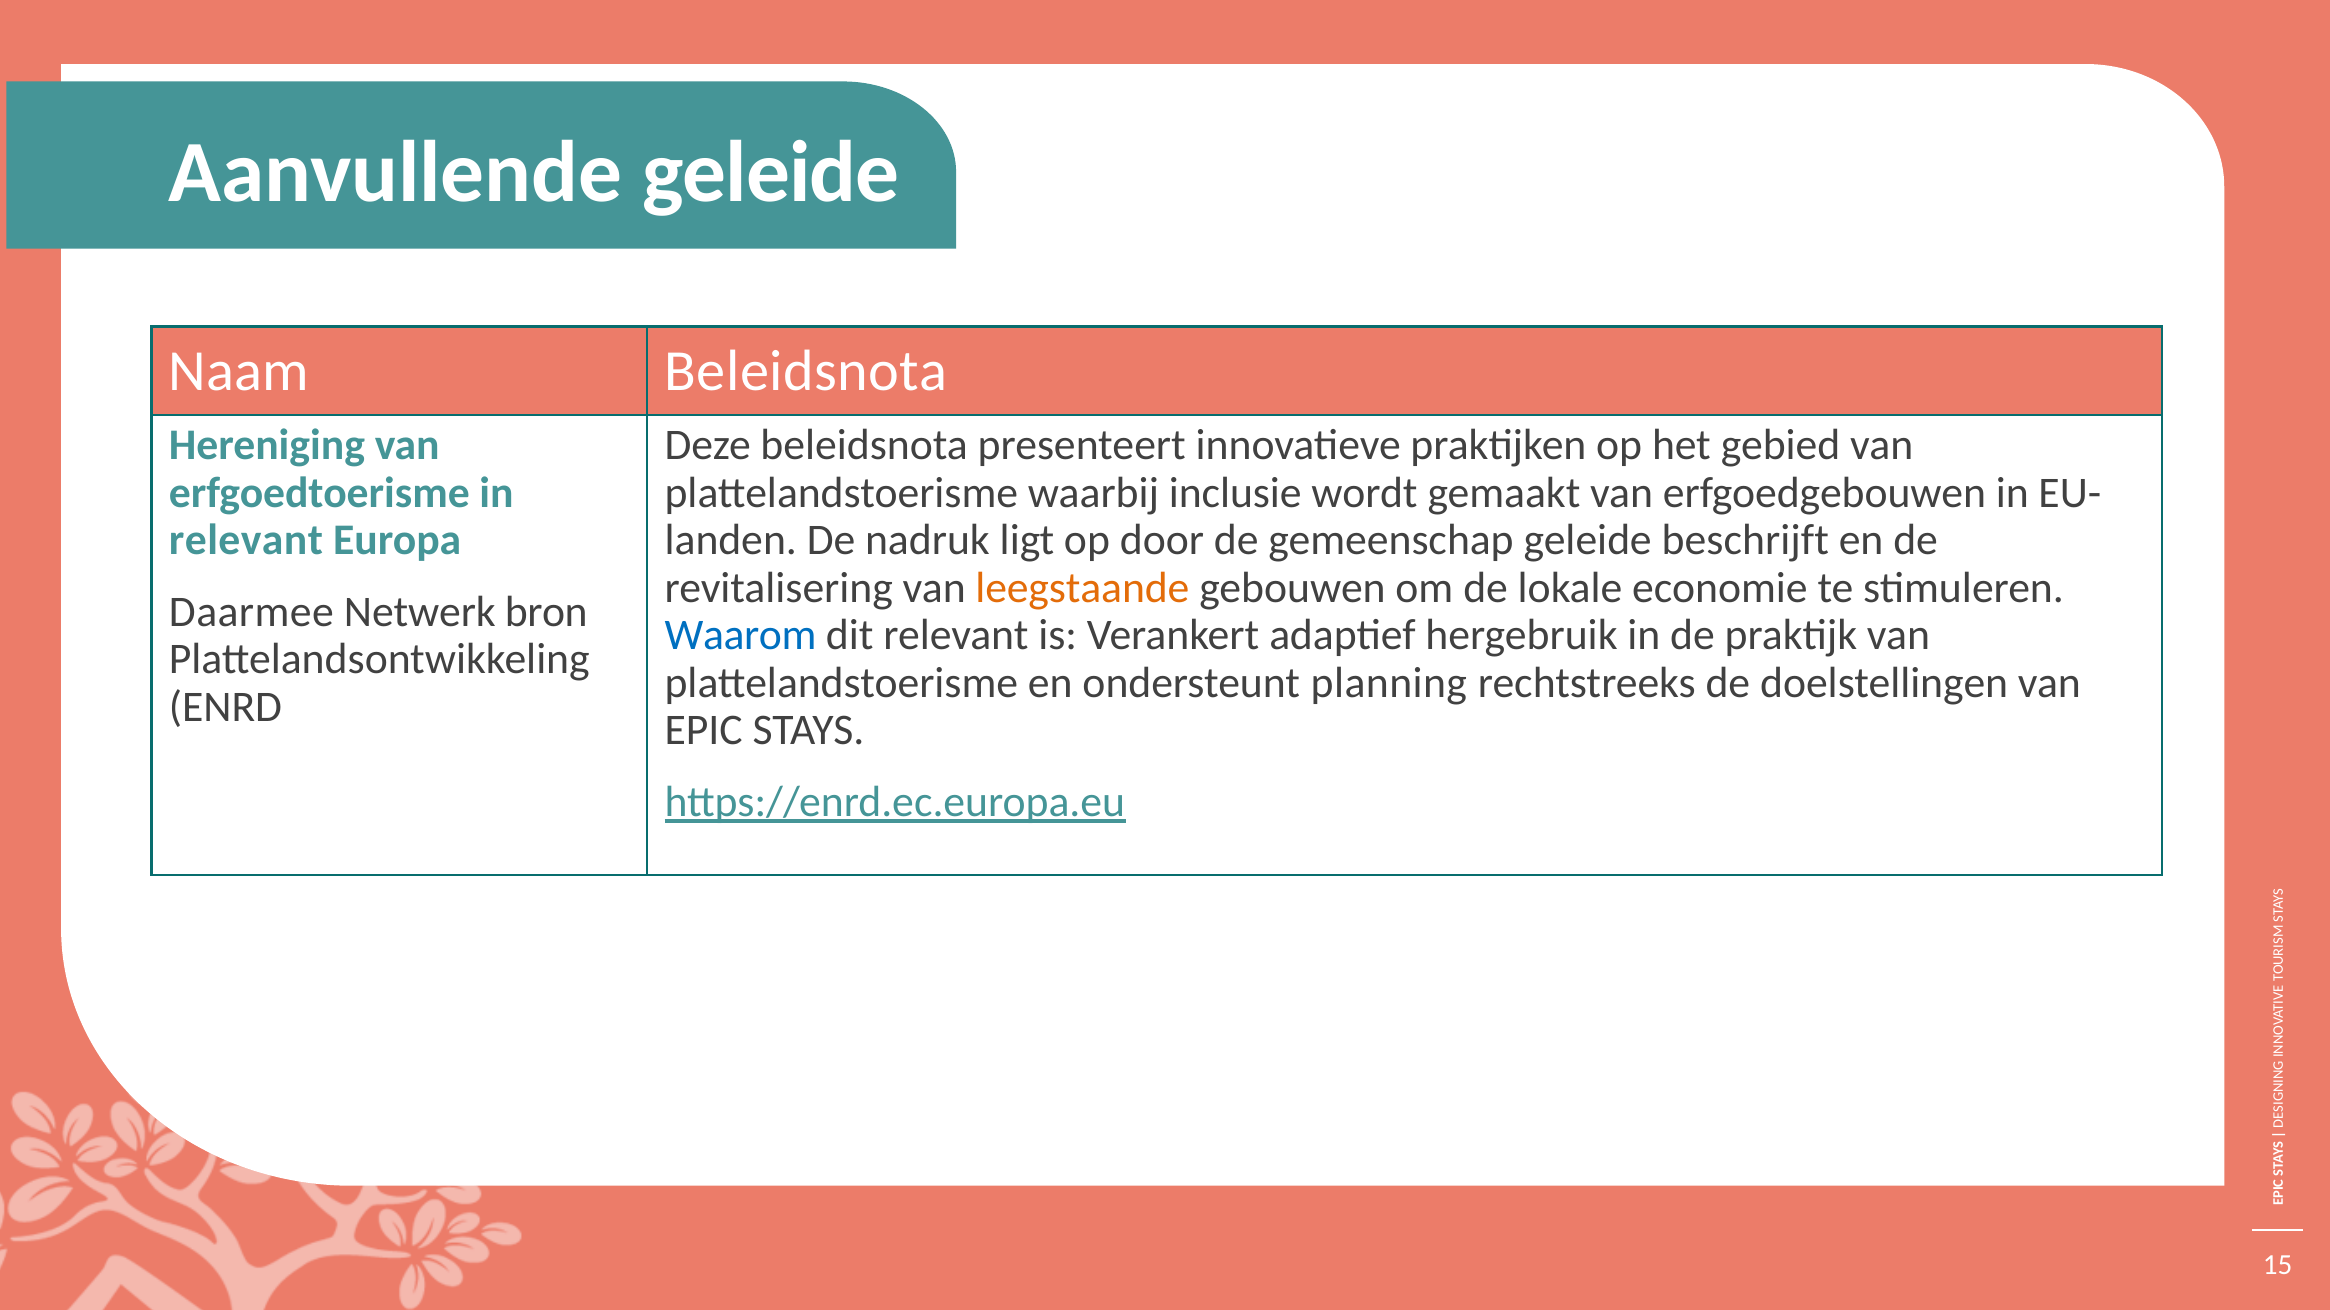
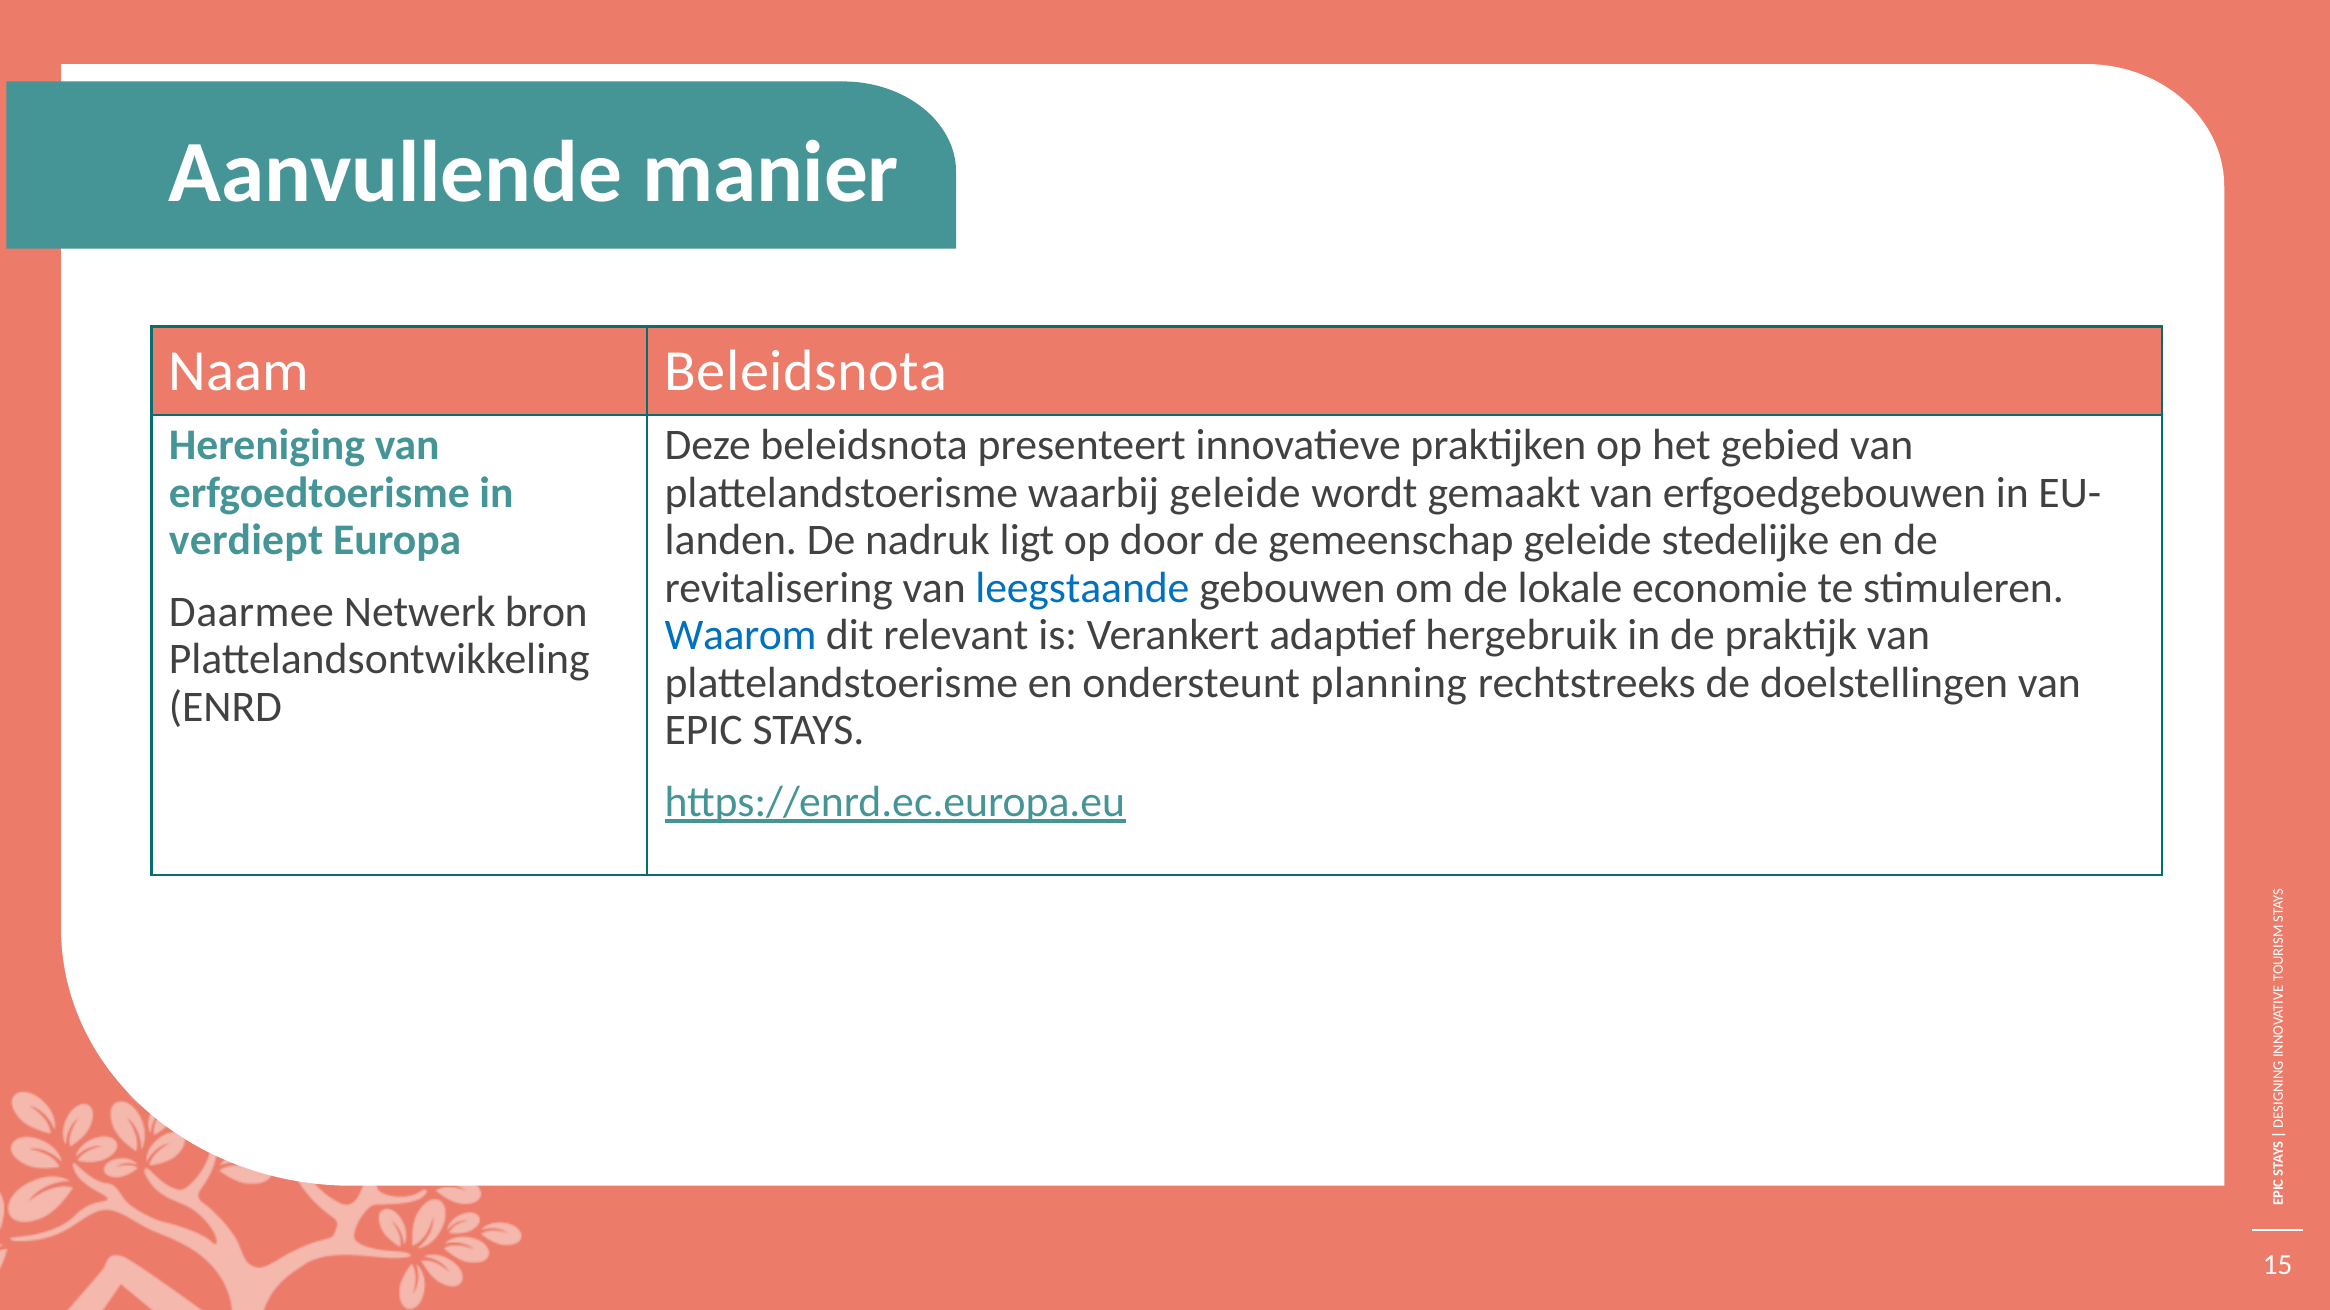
Aanvullende geleide: geleide -> manier (771, 173)
waarbij inclusie: inclusie -> geleide (1235, 493)
relevant: relevant -> verdiept (246, 541)
beschrijft: beschrijft -> stedelijke (1745, 541)
leegstaande colour: orange -> blue (1082, 588)
